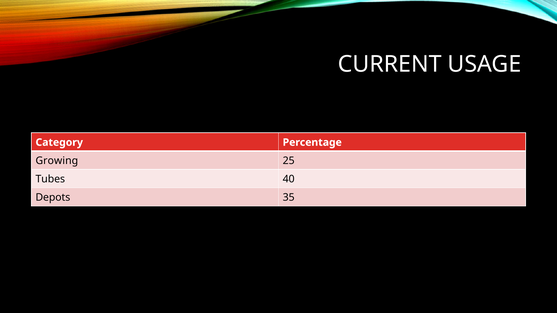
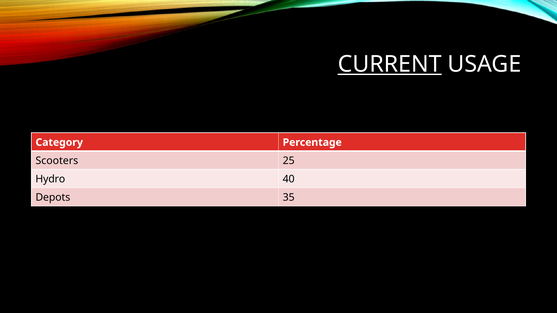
CURRENT underline: none -> present (390, 64)
Growing: Growing -> Scooters (57, 161)
Tubes: Tubes -> Hydro (50, 179)
